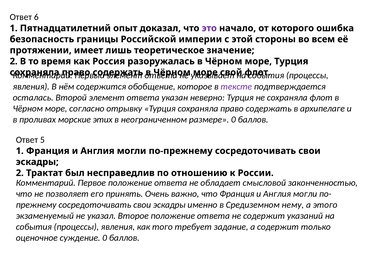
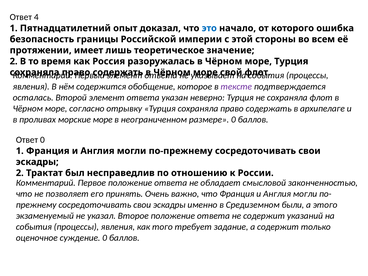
6: 6 -> 4 (36, 17)
это colour: purple -> blue (209, 28)
морские этих: этих -> море (103, 120)
Ответ 5: 5 -> 0 (42, 140)
нему: нему -> были (293, 205)
